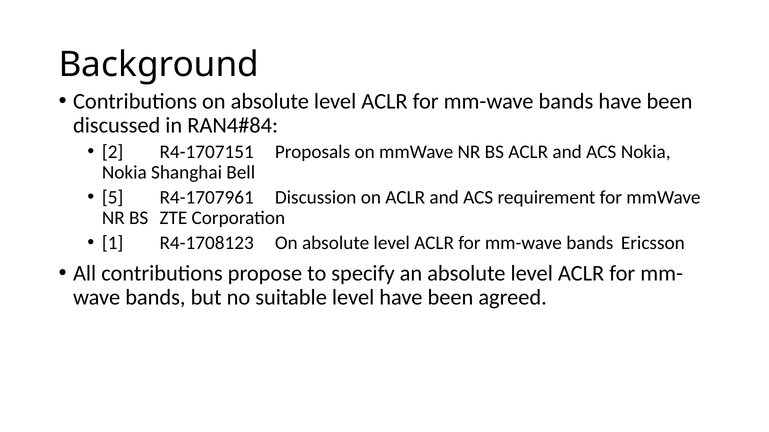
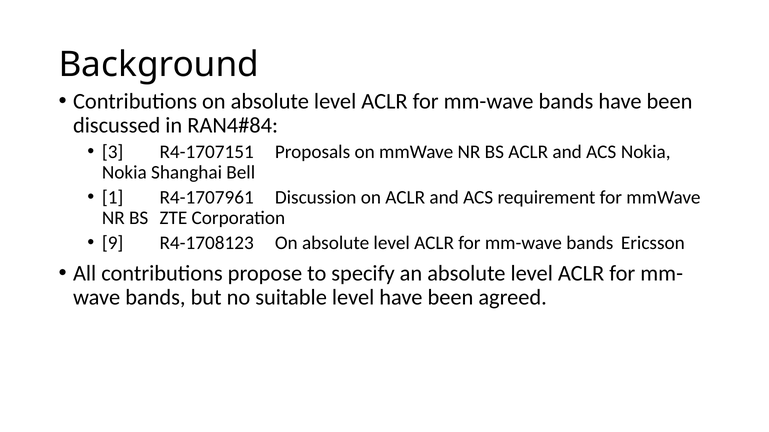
2: 2 -> 3 (113, 152)
5: 5 -> 1 (113, 198)
1: 1 -> 9 (113, 243)
